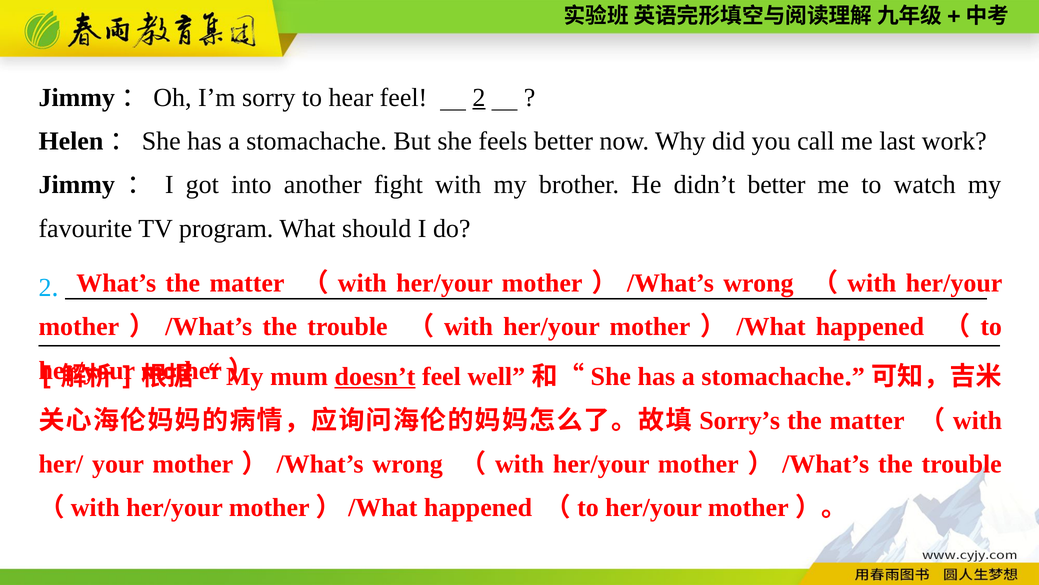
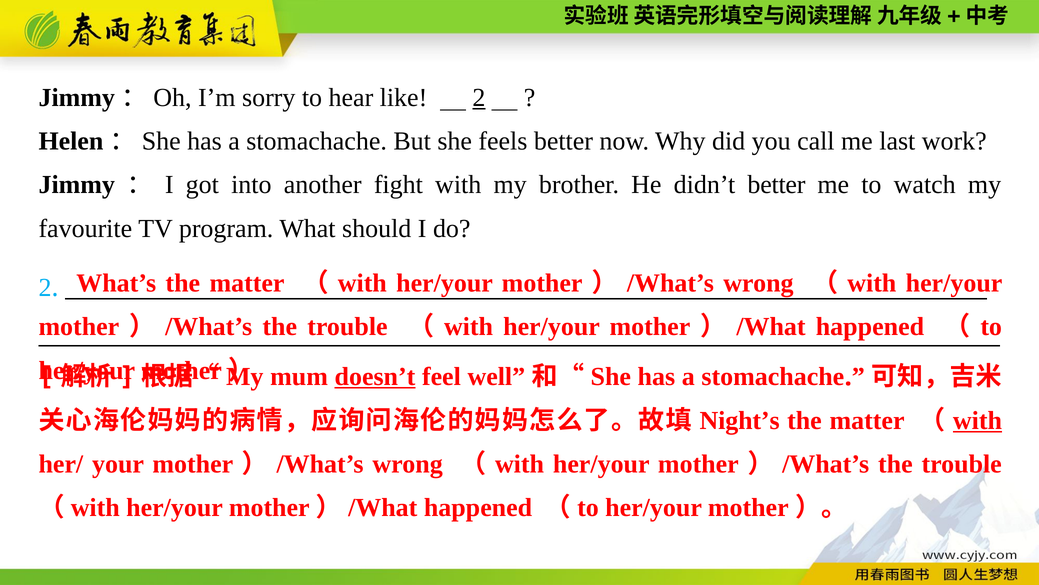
hear feel: feel -> like (403, 97)
Sorry’s: Sorry’s -> Night’s (740, 420)
with underline: none -> present (977, 420)
